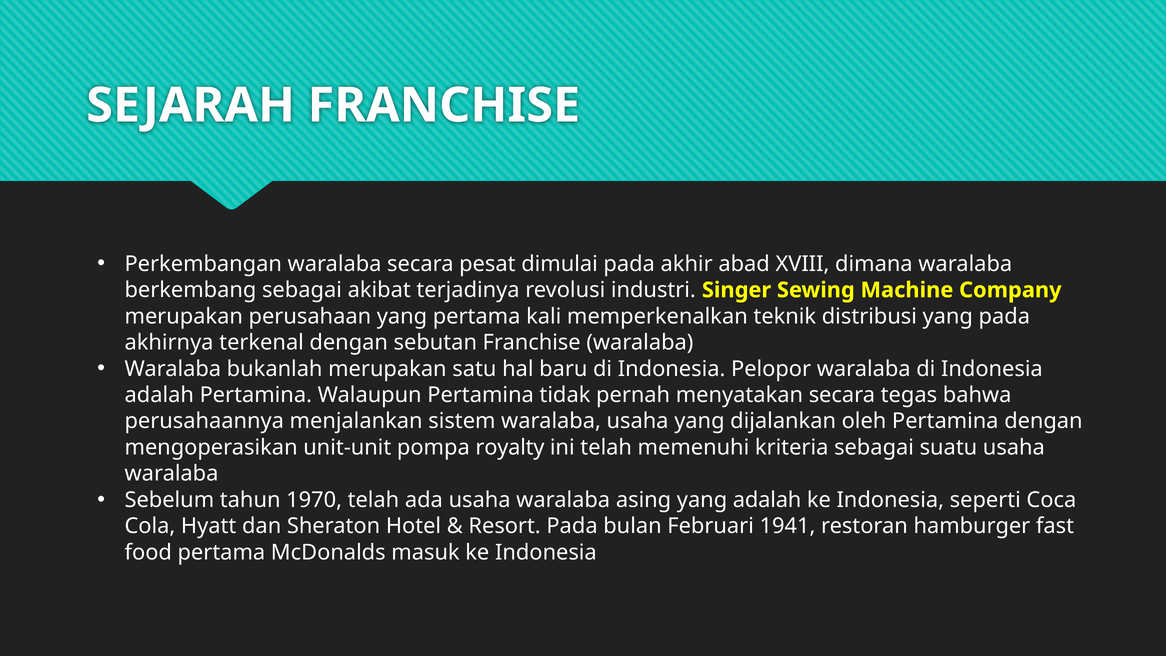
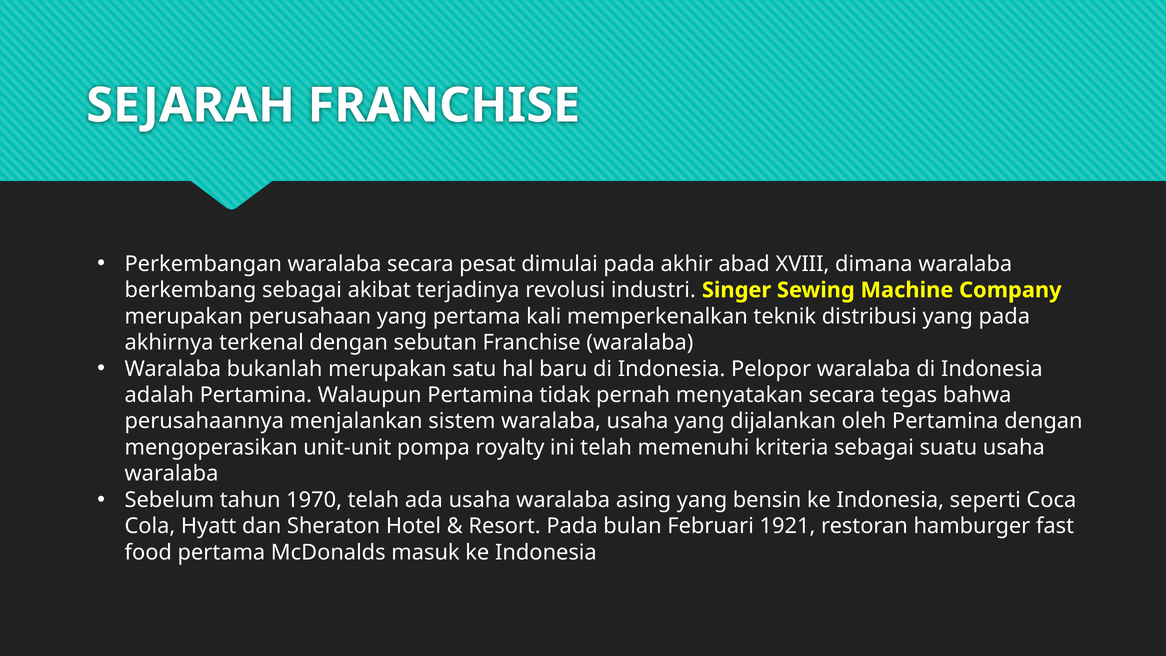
yang adalah: adalah -> bensin (767, 500)
1941: 1941 -> 1921 (788, 526)
